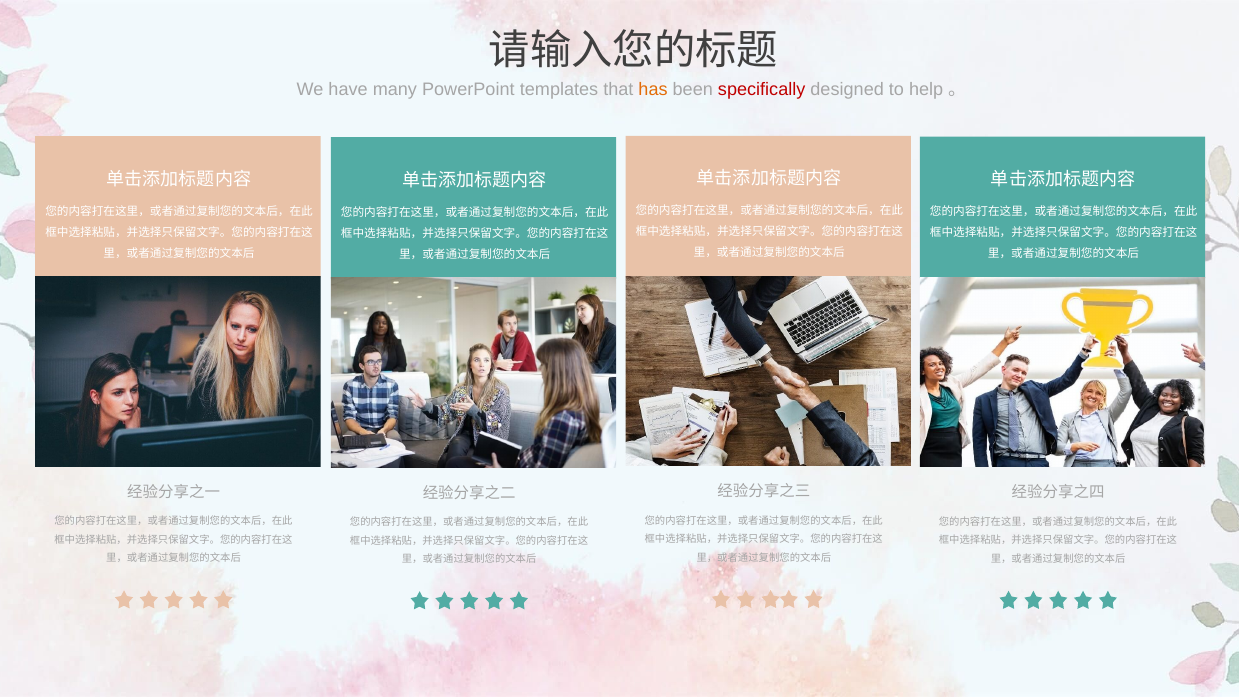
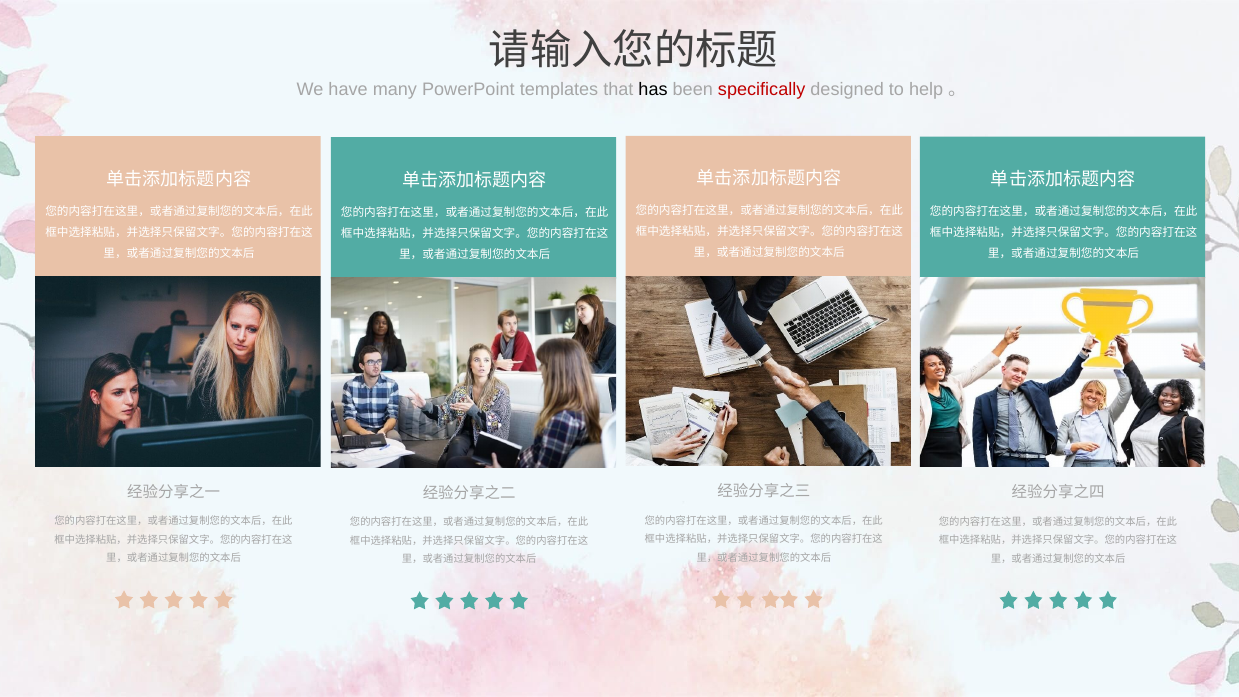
has colour: orange -> black (653, 90)
